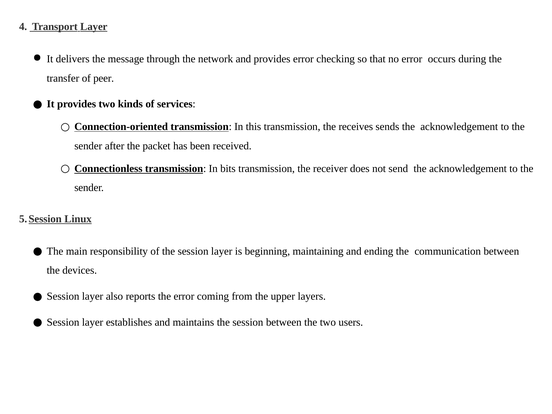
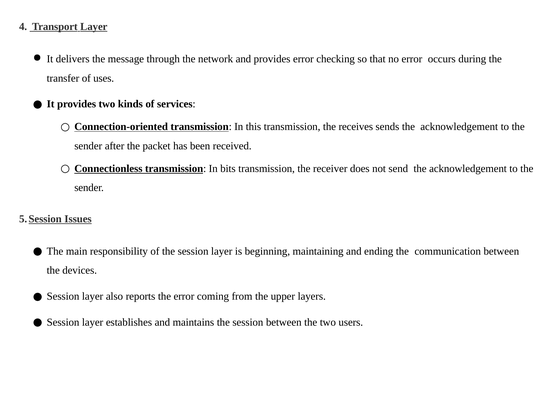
peer: peer -> uses (104, 78)
Linux: Linux -> Issues (78, 219)
